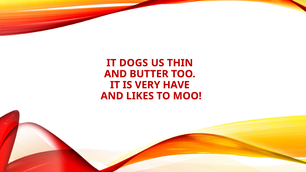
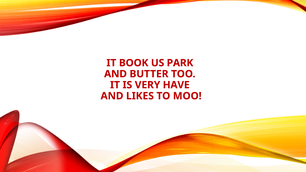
DOGS: DOGS -> BOOK (134, 63)
THIN: THIN -> PARK (180, 63)
